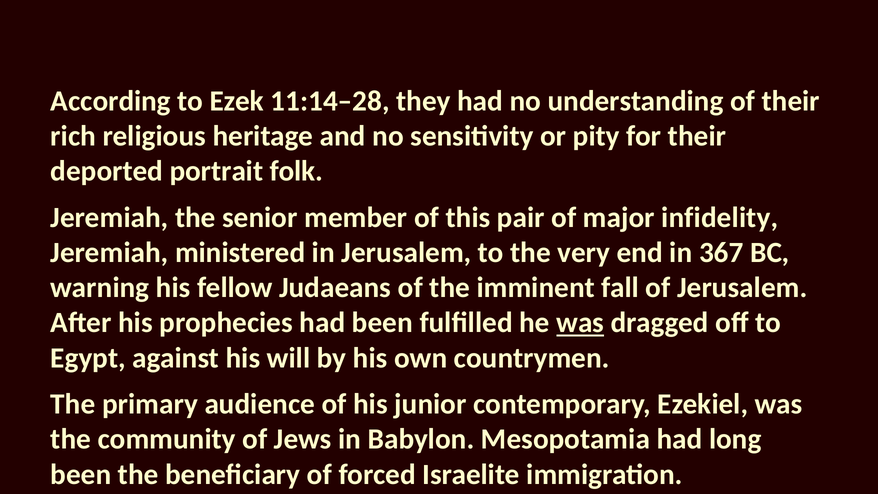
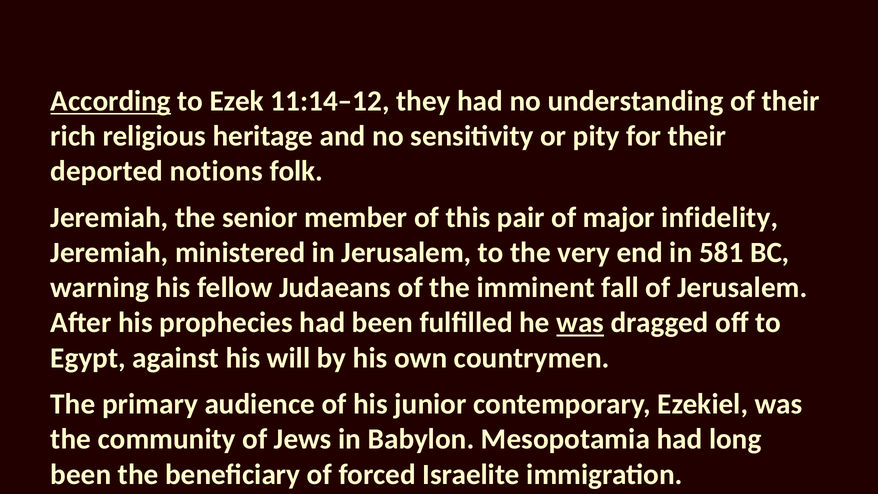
According underline: none -> present (111, 101)
11:14–28: 11:14–28 -> 11:14–12 (330, 101)
portrait: portrait -> notions (216, 171)
367: 367 -> 581 (721, 252)
